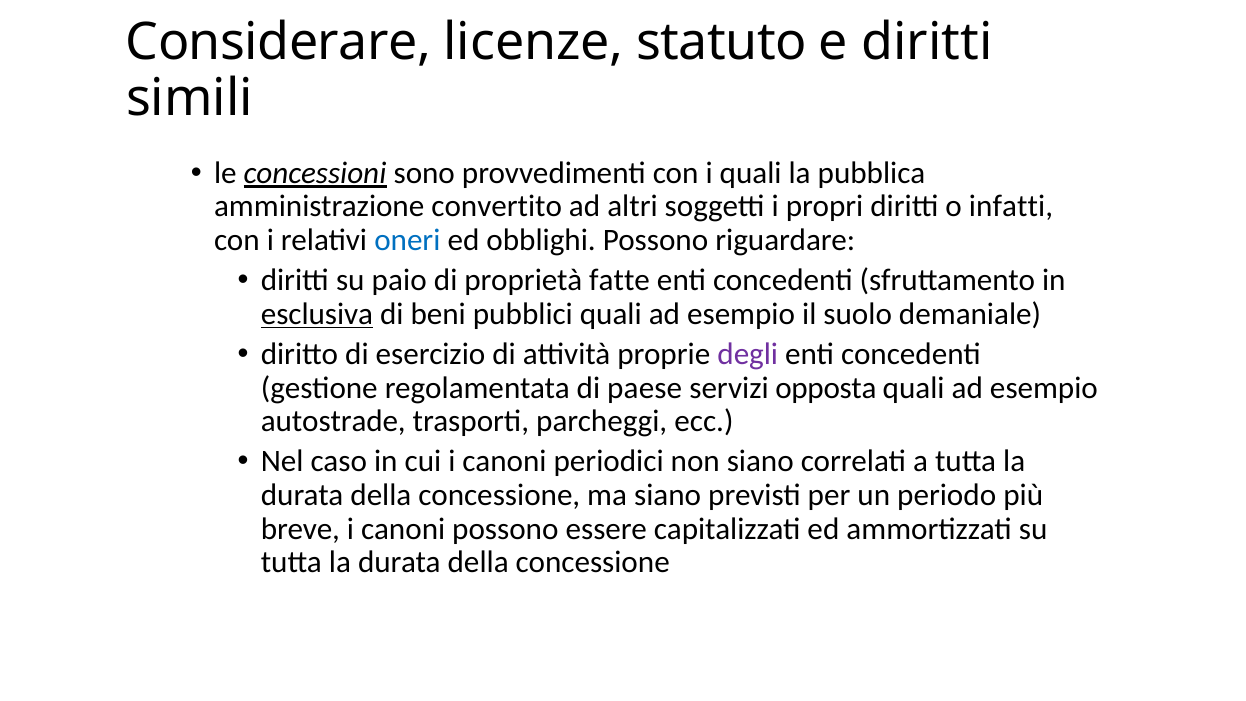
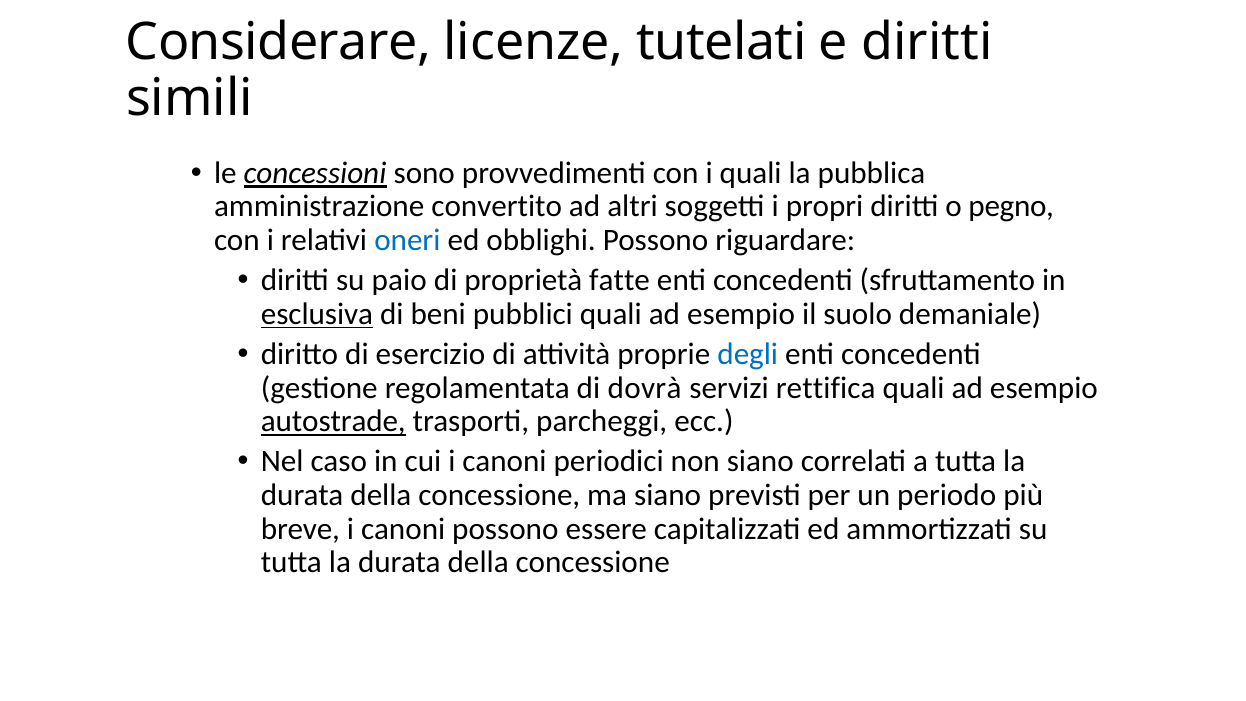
statuto: statuto -> tutelati (722, 42)
infatti: infatti -> pegno (1011, 207)
degli colour: purple -> blue (748, 354)
paese: paese -> dovrà (645, 388)
opposta: opposta -> rettifica (826, 388)
autostrade underline: none -> present (333, 421)
